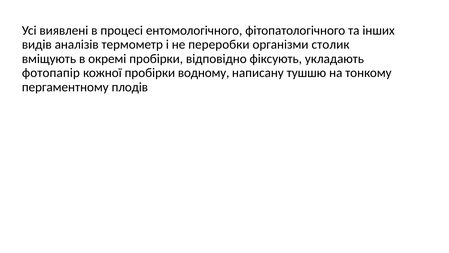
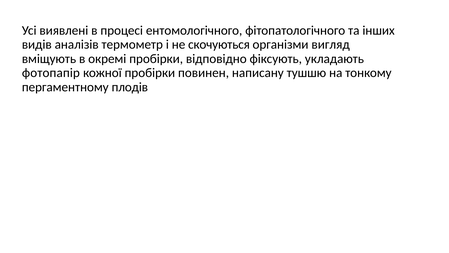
переробки: переробки -> скочуються (219, 45)
столик: столик -> вигляд (331, 45)
водному: водному -> повинен (204, 73)
